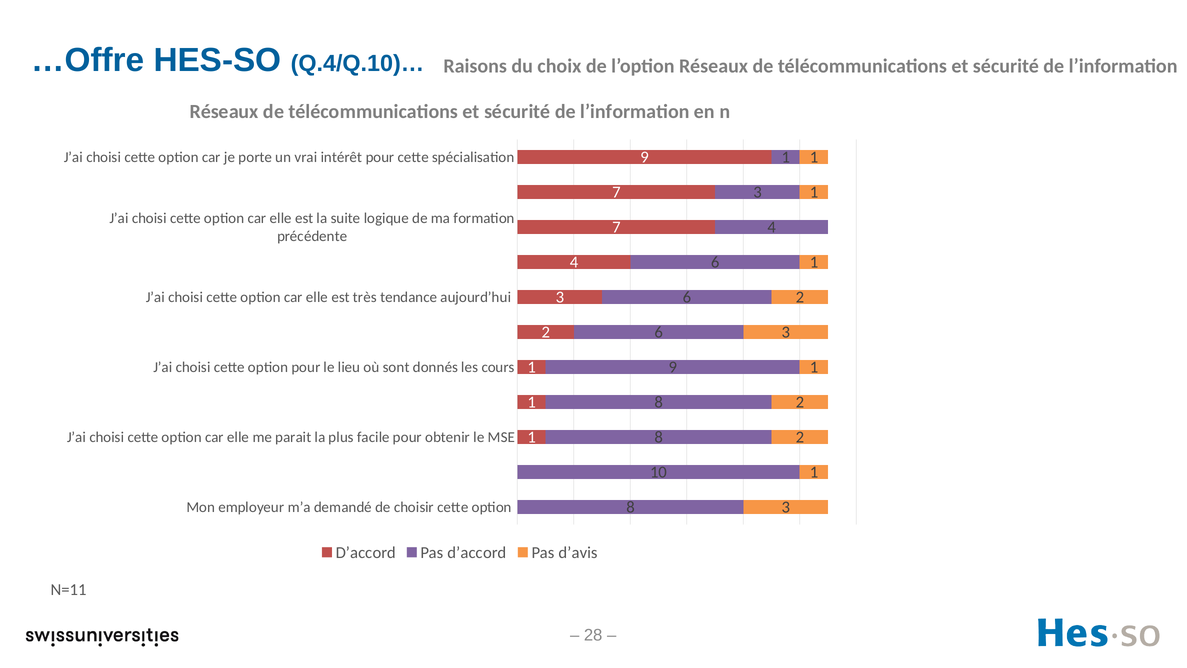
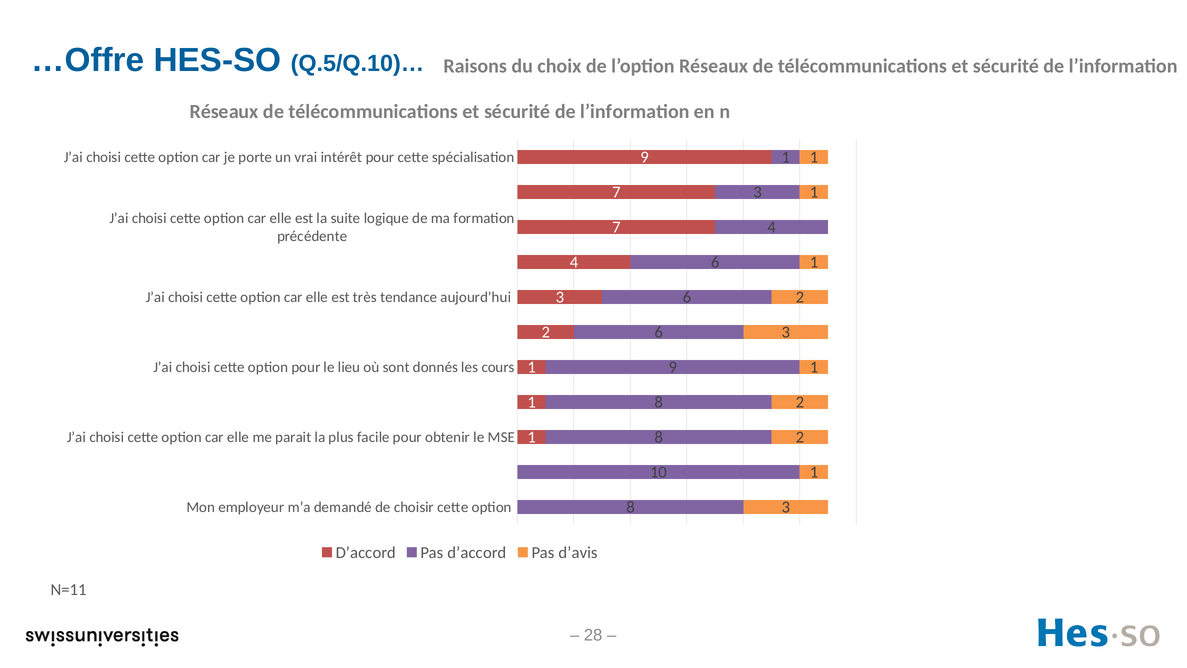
Q.4/Q.10)…: Q.4/Q.10)… -> Q.5/Q.10)… (357, 64)
